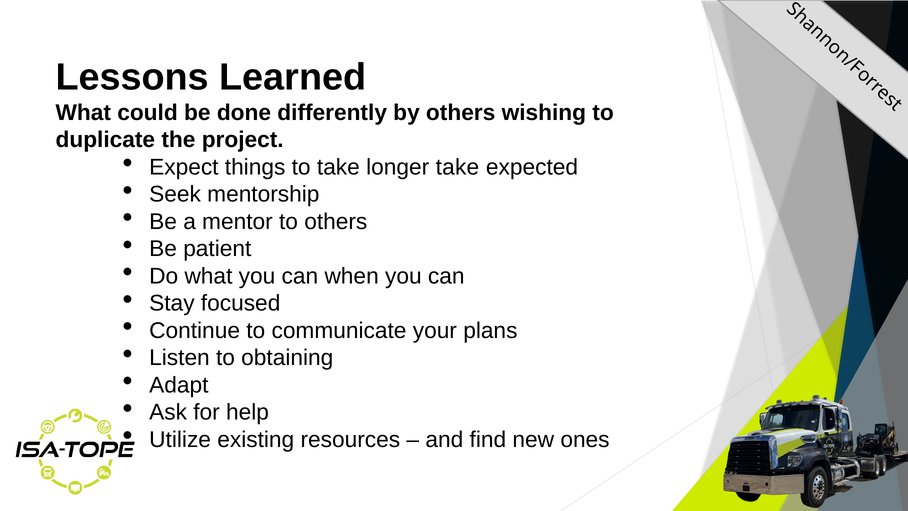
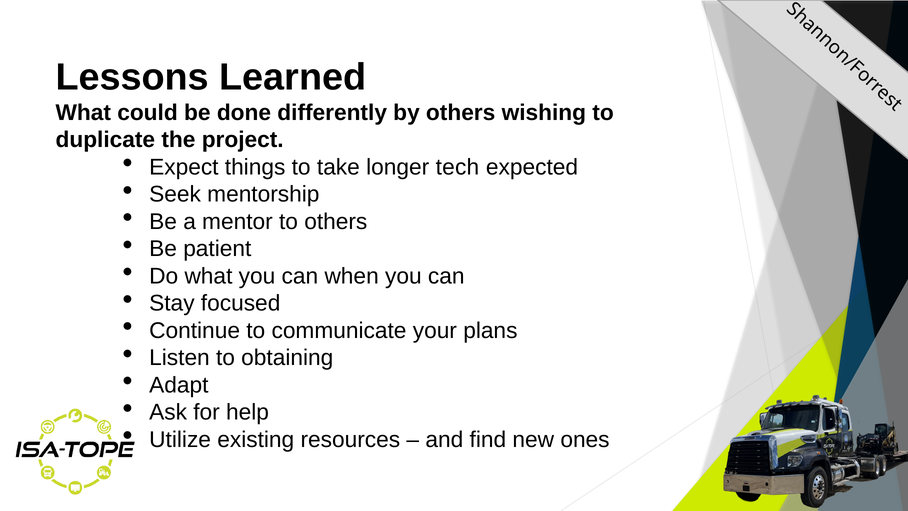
longer take: take -> tech (457, 167)
